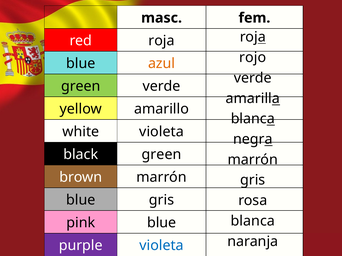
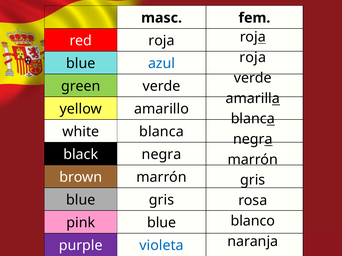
rojo: rojo -> roja (253, 58)
azul colour: orange -> blue (162, 64)
white violeta: violeta -> blanca (162, 132)
black green: green -> negra (162, 155)
blanca: blanca -> blanco (253, 221)
